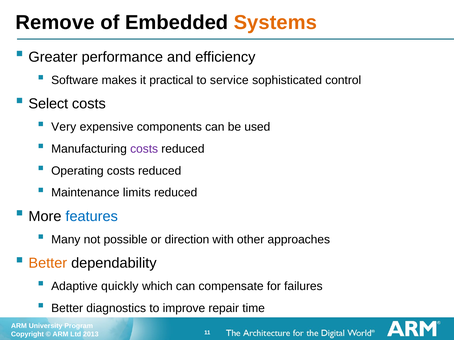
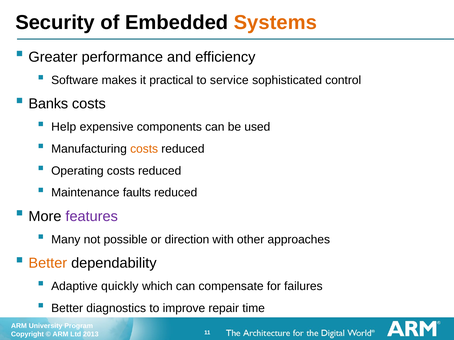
Remove: Remove -> Security (55, 23)
Select: Select -> Banks (48, 104)
Very: Very -> Help (64, 127)
costs colour: purple -> orange (144, 149)
limits: limits -> faults (137, 193)
features colour: blue -> purple (92, 217)
